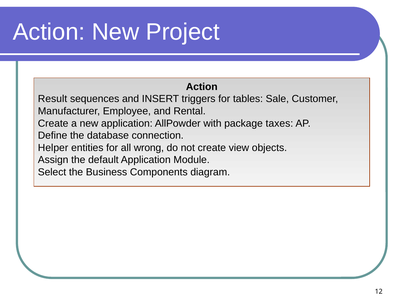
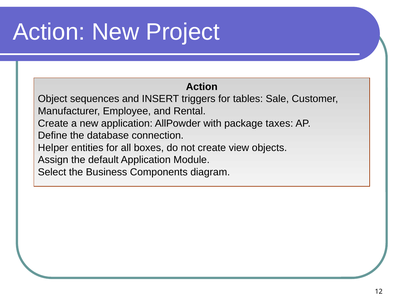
Result: Result -> Object (53, 99)
wrong: wrong -> boxes (149, 148)
